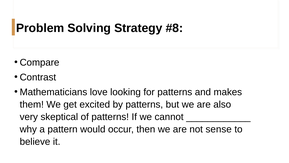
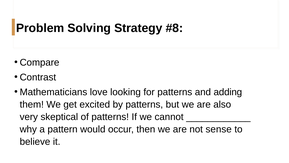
makes: makes -> adding (228, 92)
